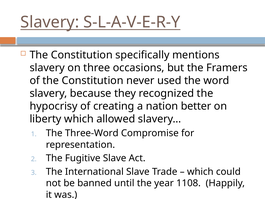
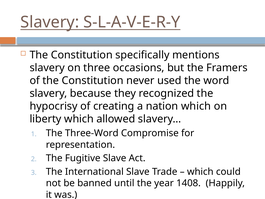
nation better: better -> which (196, 106)
1108: 1108 -> 1408 (188, 183)
